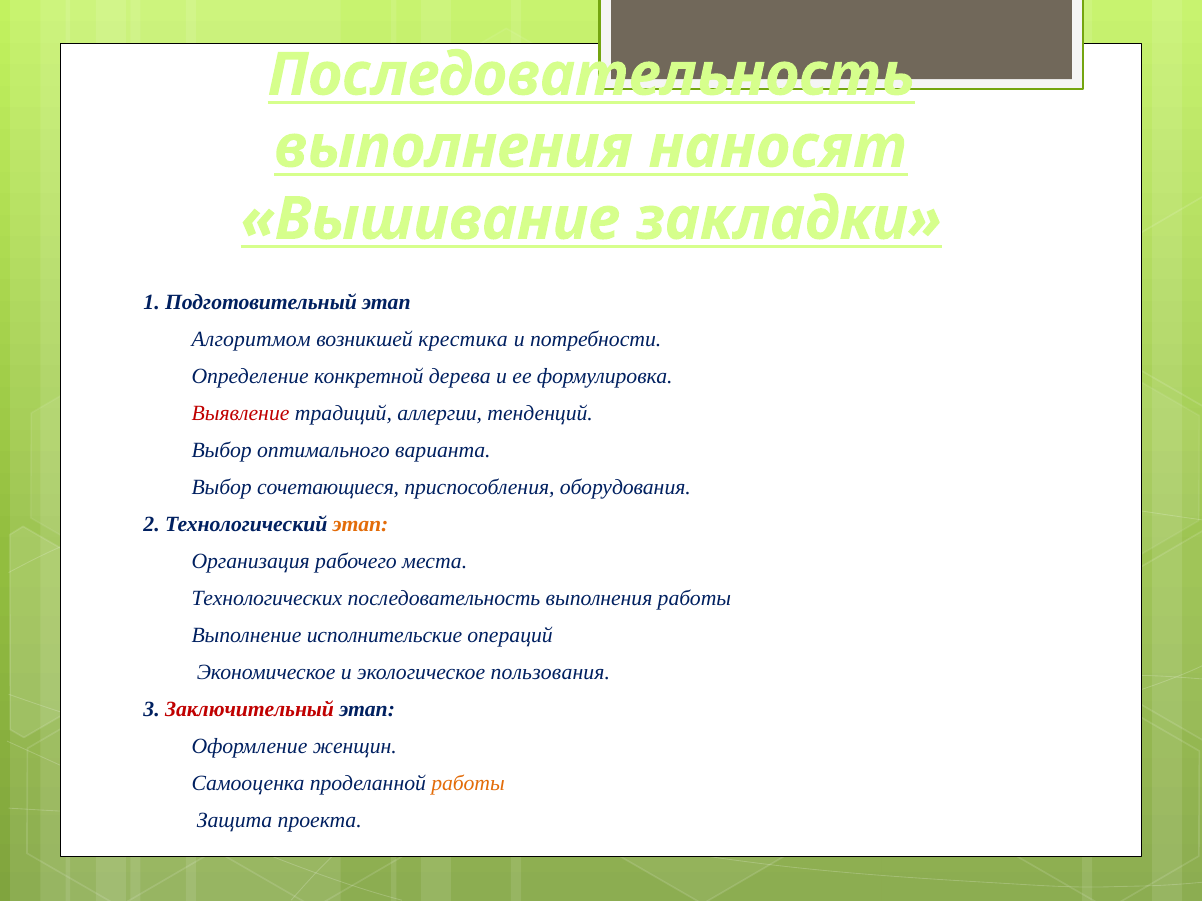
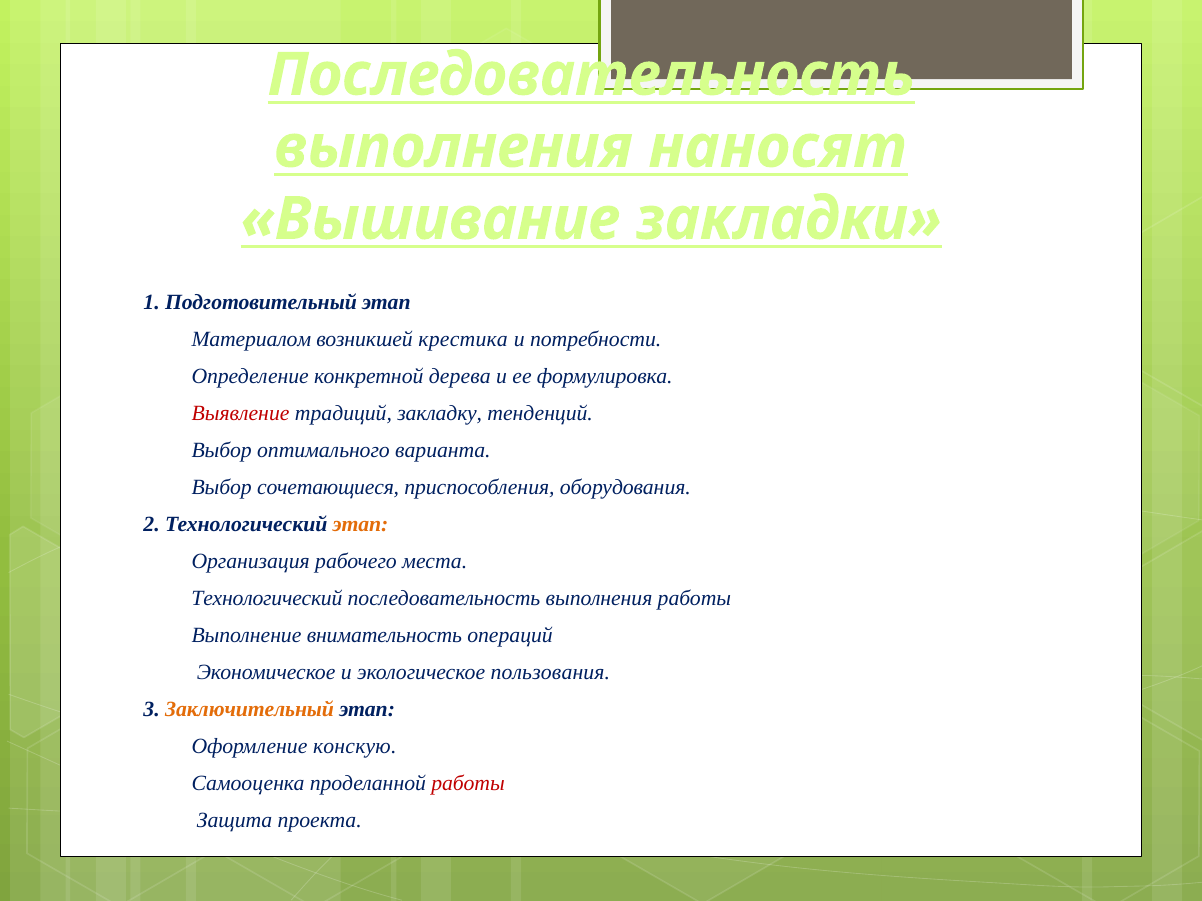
Алгоритмом: Алгоритмом -> Материалом (251, 339)
аллергии: аллергии -> закладку (440, 413)
Технологических: Технологических -> Технологический (267, 598)
исполнительские: исполнительские -> внимательность (384, 635)
Заключительный colour: red -> orange (250, 709)
женщин: женщин -> конскую (355, 746)
работы colour: orange -> red (468, 783)
